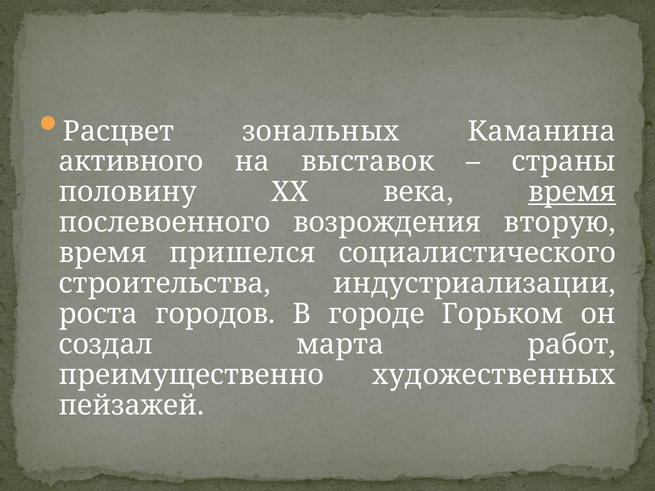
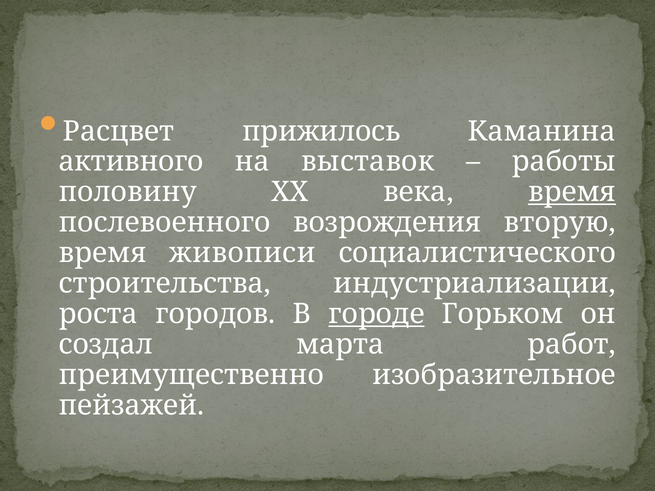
зональных: зональных -> прижилось (321, 131)
страны: страны -> работы (564, 162)
пришелся: пришелся -> живописи (243, 253)
городе underline: none -> present (377, 314)
художественных: художественных -> изобразительное (494, 375)
